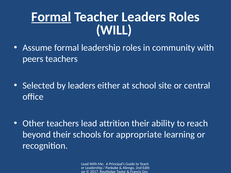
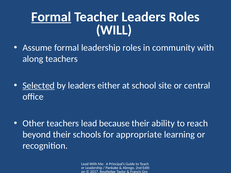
peers: peers -> along (33, 59)
Selected underline: none -> present (39, 86)
attrition: attrition -> because (114, 124)
